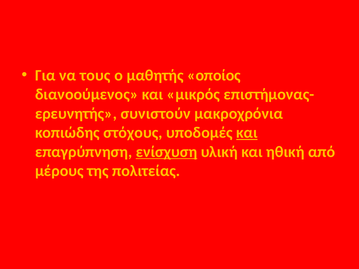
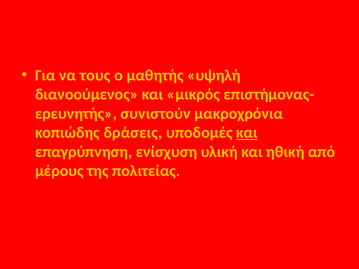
οποίος: οποίος -> υψηλή (214, 75)
στόχους: στόχους -> δράσεις (133, 133)
ενίσχυση underline: present -> none (167, 152)
